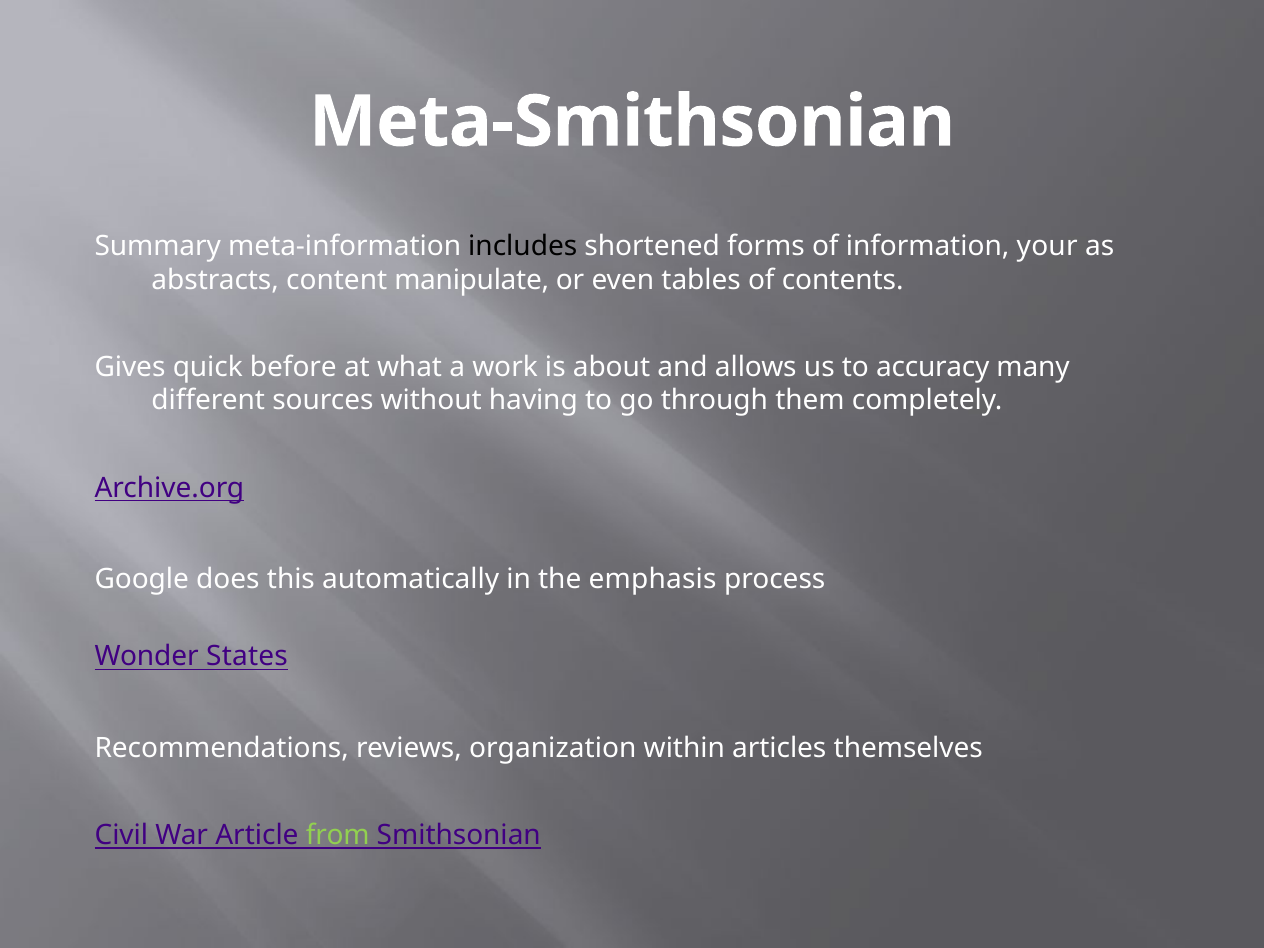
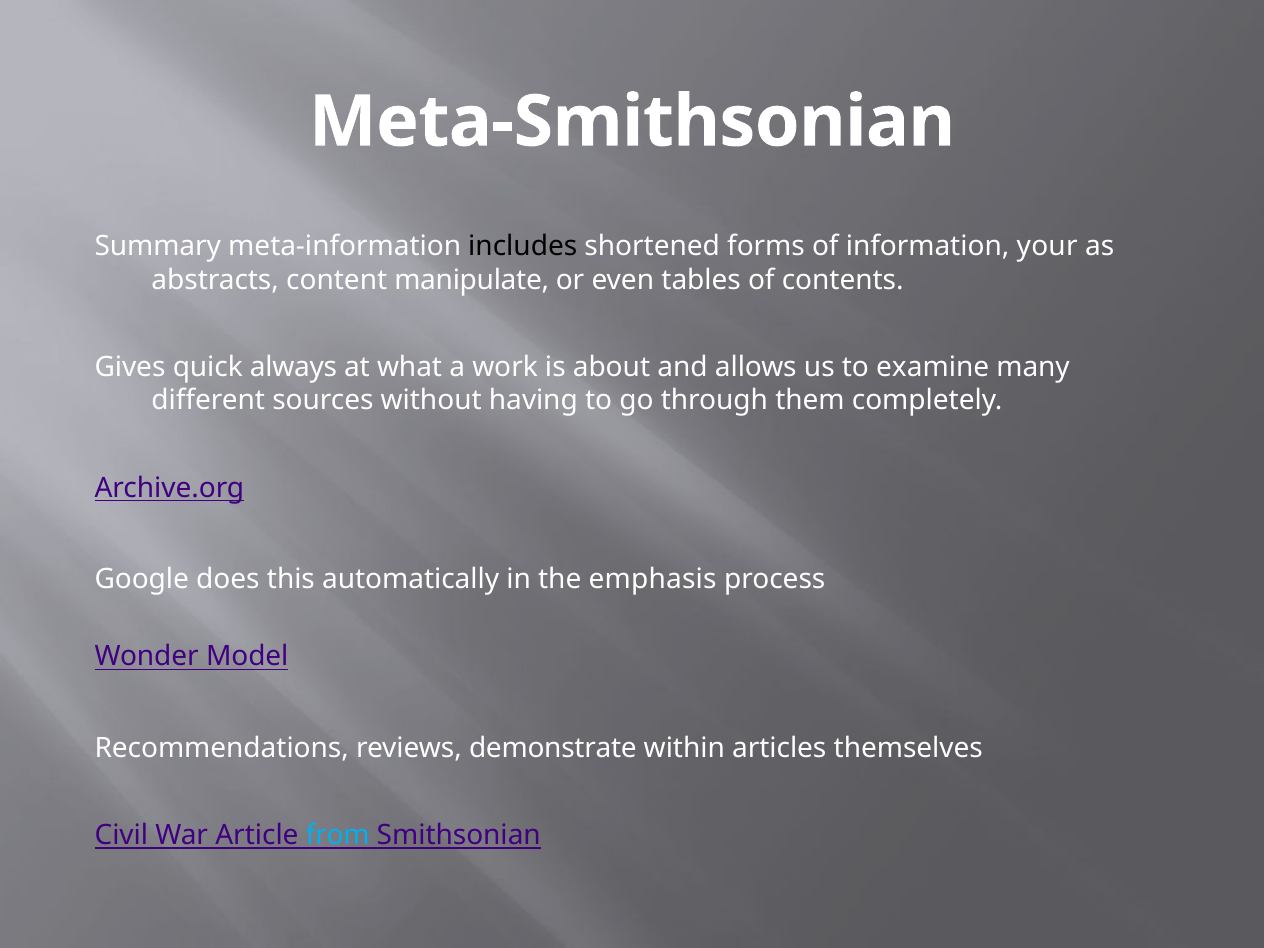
before: before -> always (293, 367)
accuracy: accuracy -> examine (933, 367)
States: States -> Model (247, 657)
organization: organization -> demonstrate (553, 748)
from colour: light green -> light blue (338, 835)
